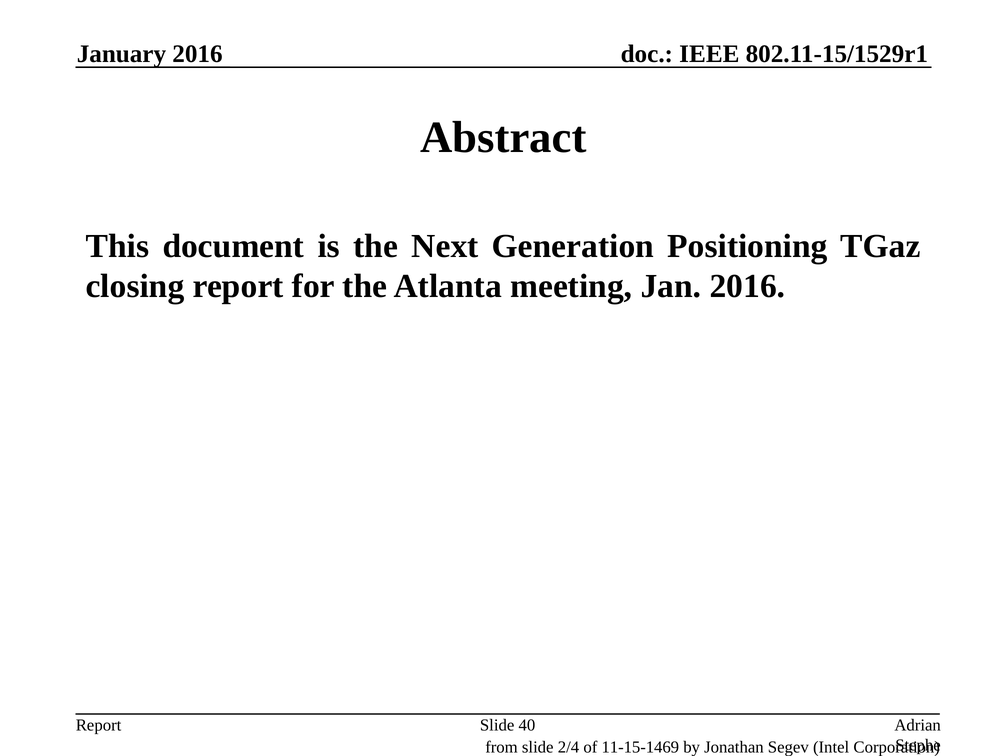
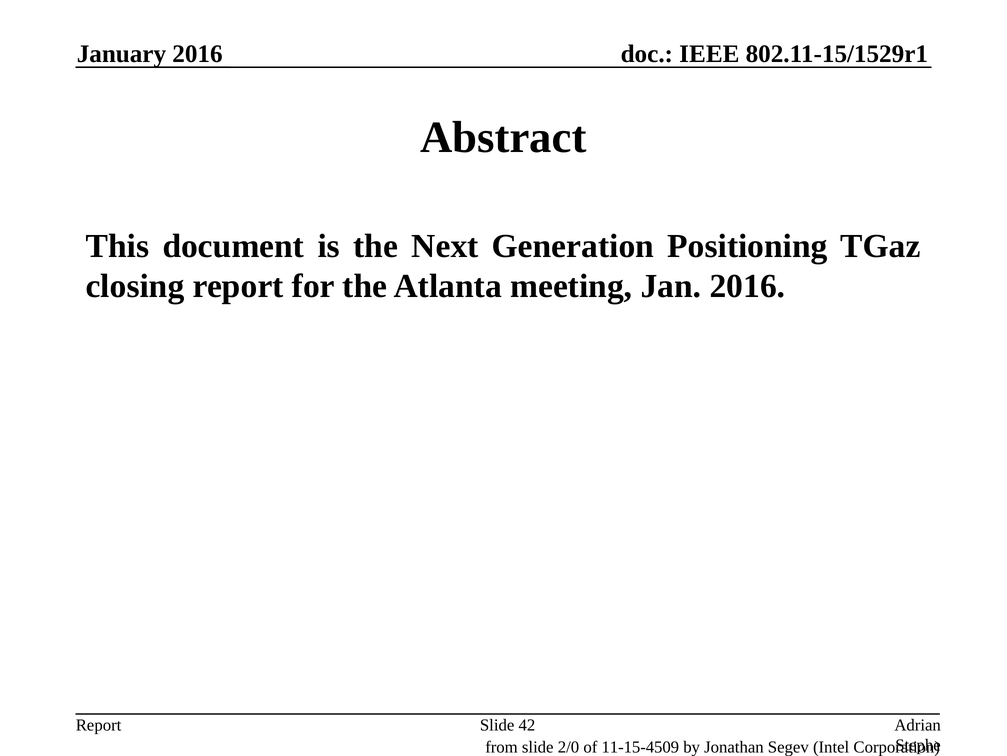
40: 40 -> 42 (527, 724)
2/4: 2/4 -> 2/0 (568, 746)
11-15-1469: 11-15-1469 -> 11-15-4509 (640, 746)
